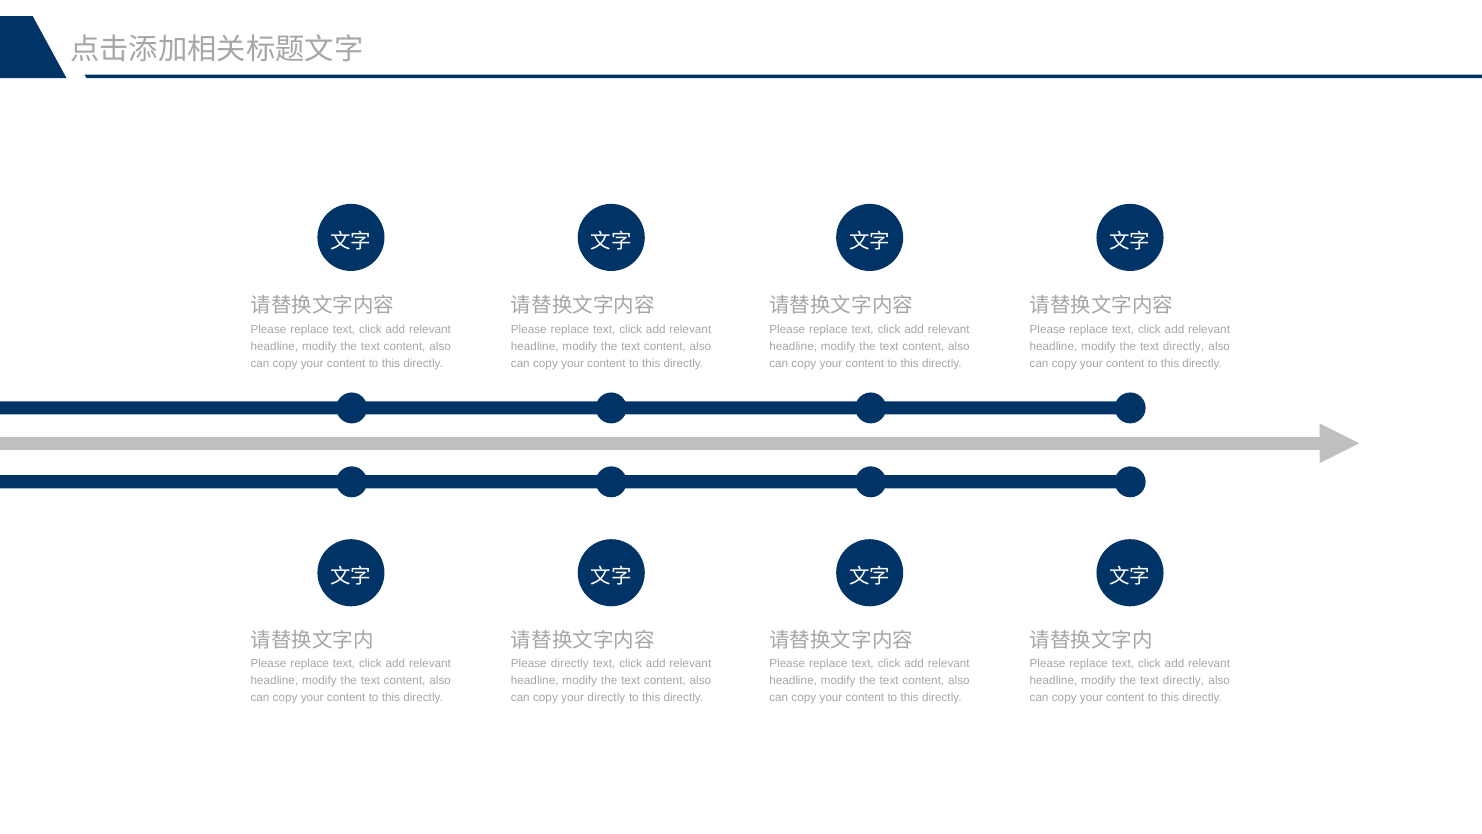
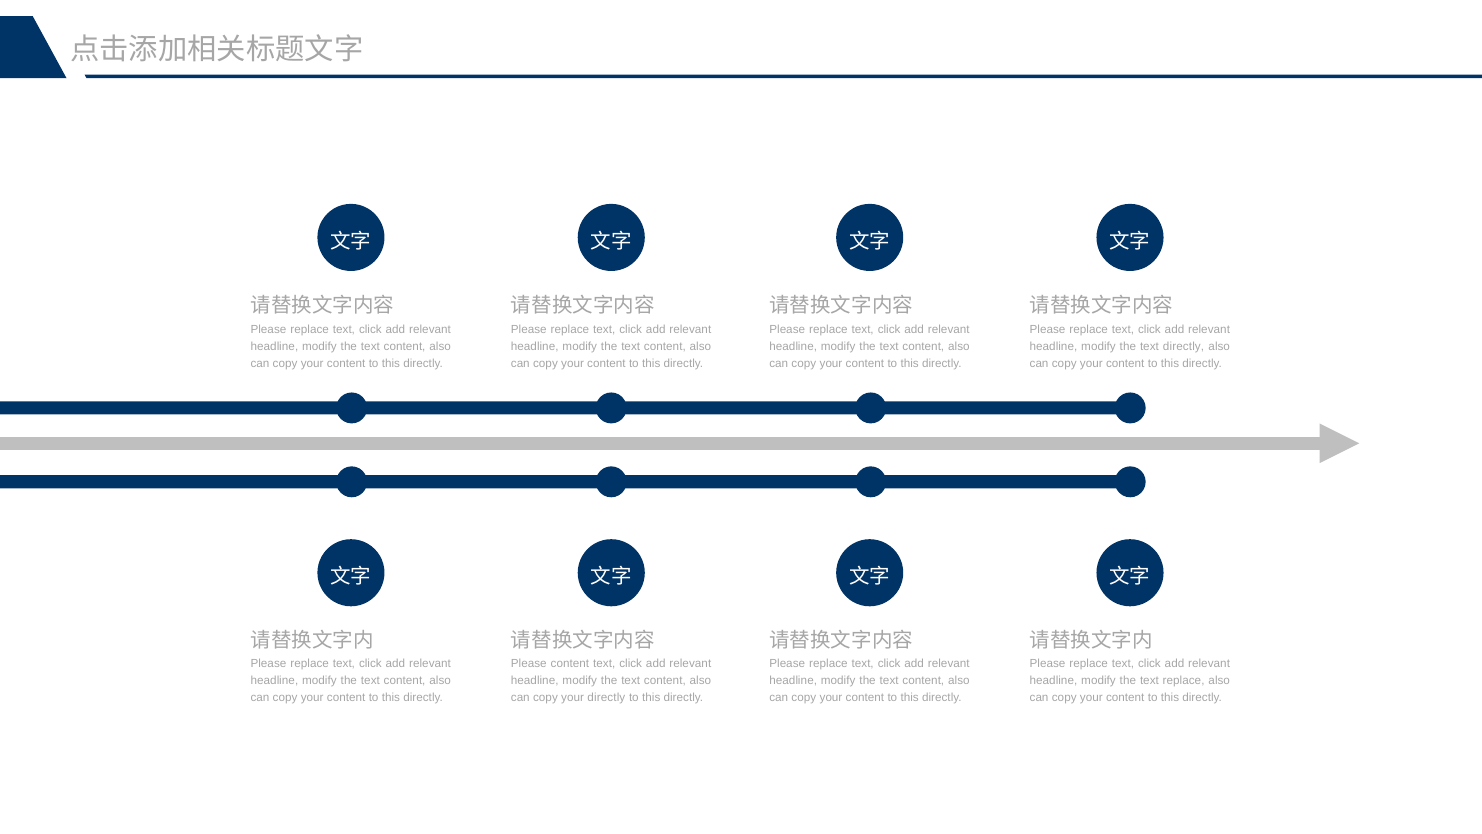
Please directly: directly -> content (570, 663)
directly: directly -> replace (1184, 680)
